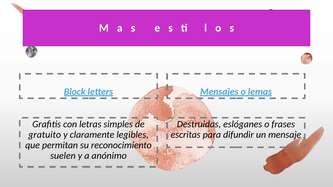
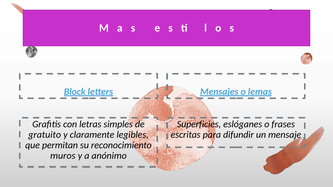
Destruidas: Destruidas -> Superficies (199, 124)
suelen: suelen -> muros (63, 156)
